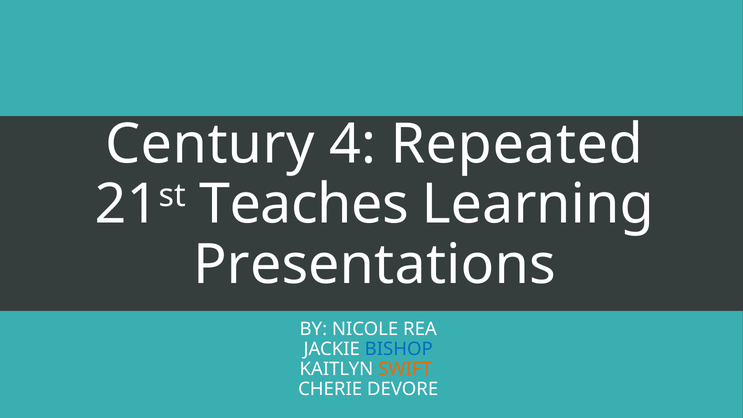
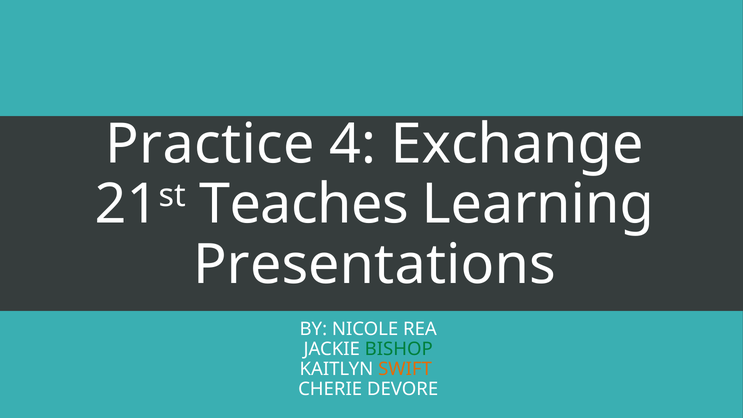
Century: Century -> Practice (210, 144)
Repeated: Repeated -> Exchange (517, 144)
BISHOP colour: blue -> green (399, 349)
